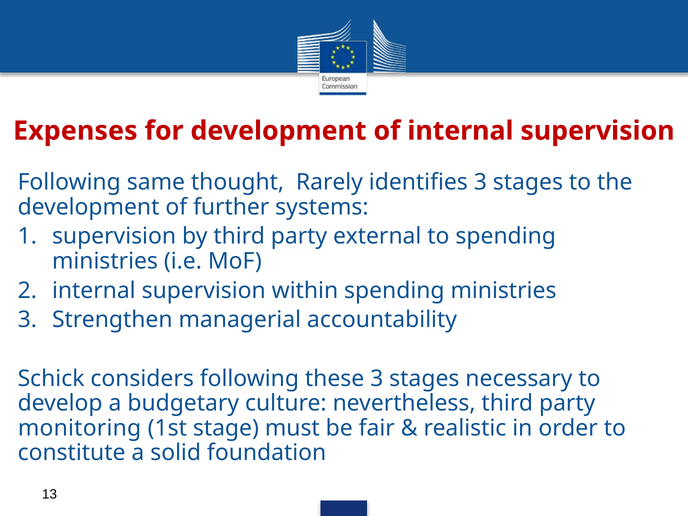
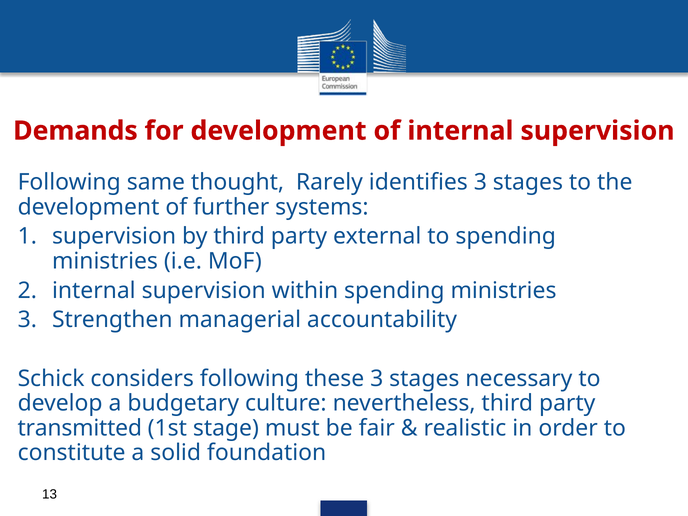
Expenses: Expenses -> Demands (75, 131)
monitoring: monitoring -> transmitted (80, 428)
